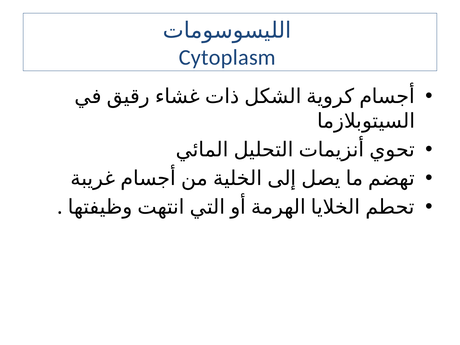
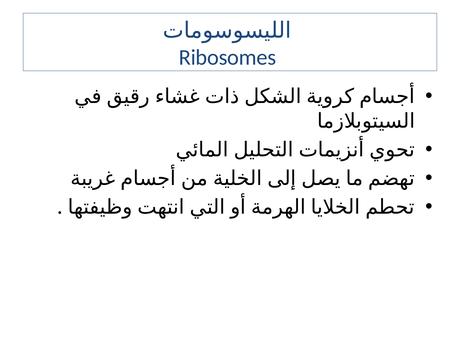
Cytoplasm: Cytoplasm -> Ribosomes (227, 57)
